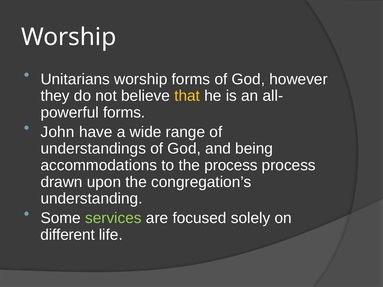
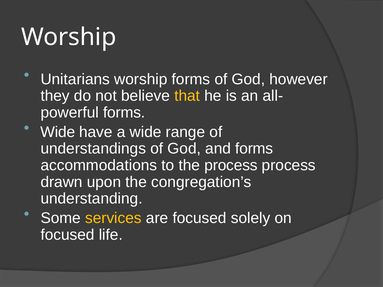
John: John -> Wide (58, 132)
and being: being -> forms (254, 149)
services colour: light green -> yellow (113, 218)
different: different -> focused (68, 235)
